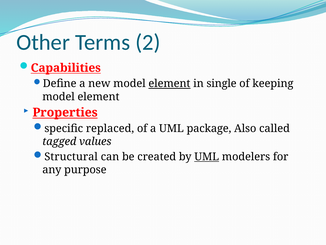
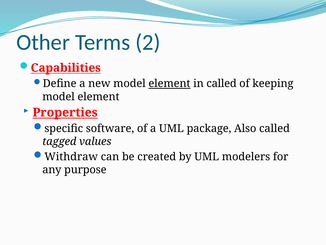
in single: single -> called (222, 83)
replaced: replaced -> software (110, 128)
Structural: Structural -> Withdraw (71, 156)
UML underline: present -> none (207, 156)
